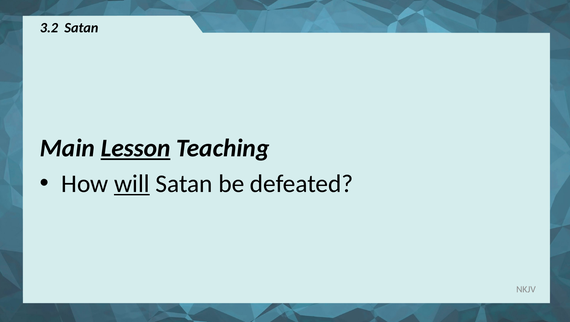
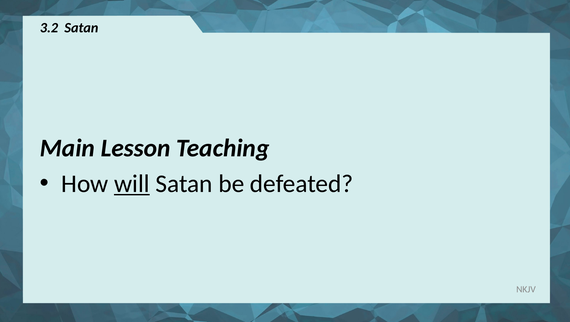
Lesson underline: present -> none (136, 148)
